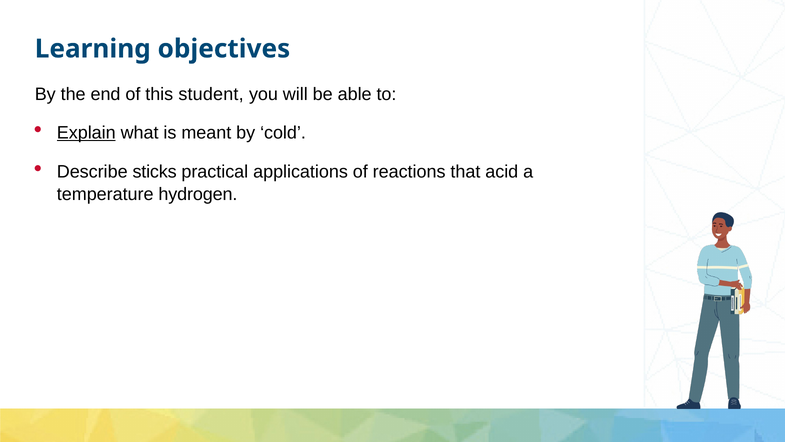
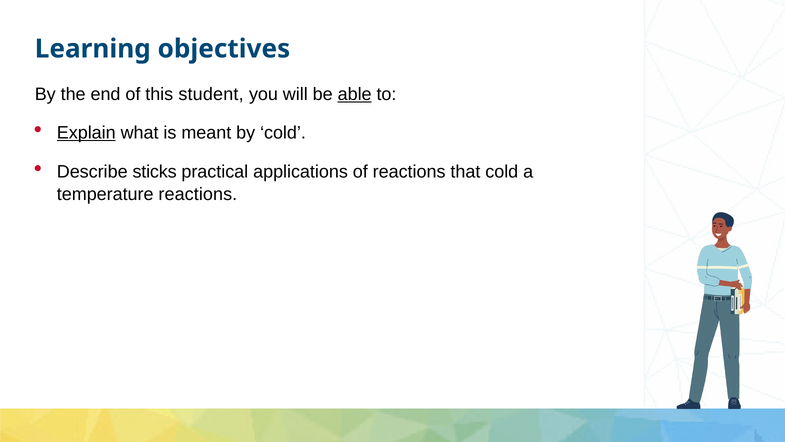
able underline: none -> present (355, 94)
that acid: acid -> cold (502, 172)
temperature hydrogen: hydrogen -> reactions (198, 194)
